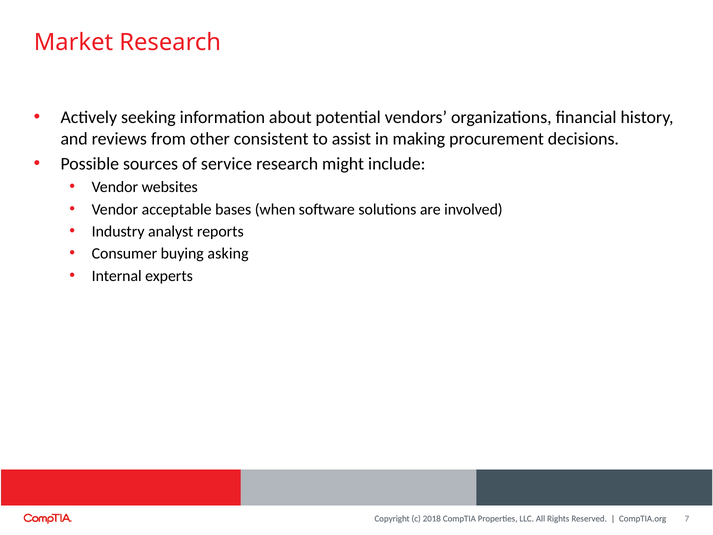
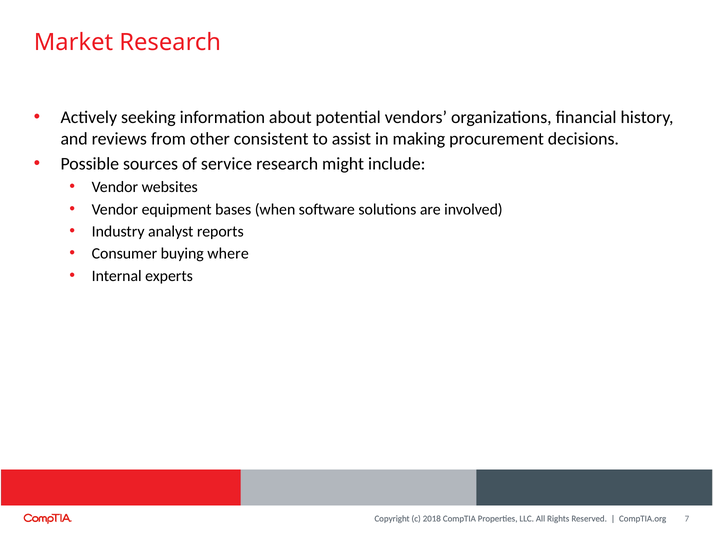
acceptable: acceptable -> equipment (177, 209)
asking: asking -> where (228, 254)
